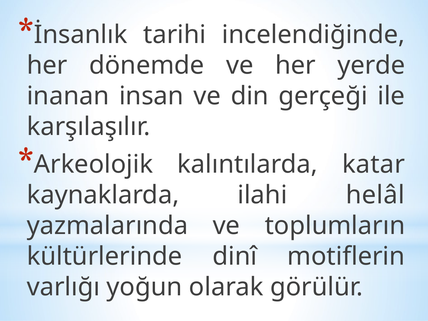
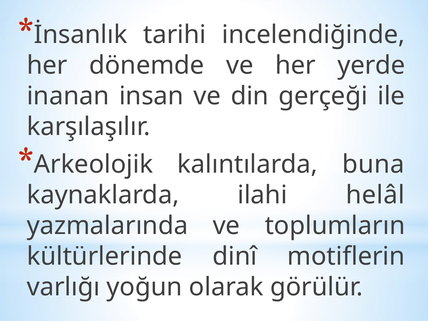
katar: katar -> buna (373, 165)
